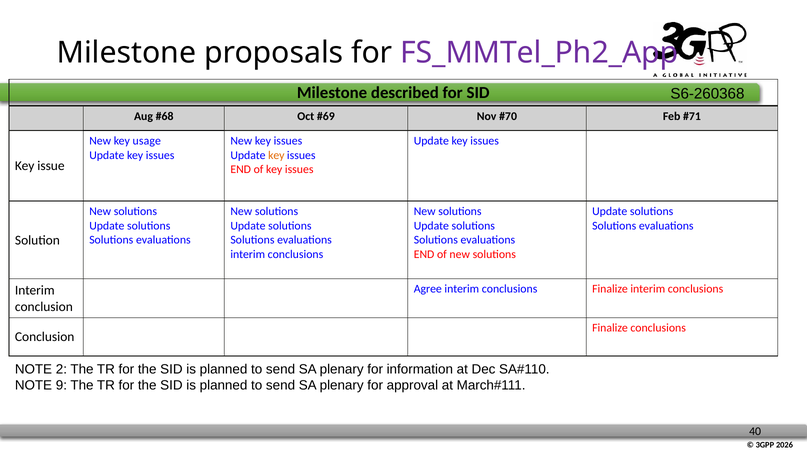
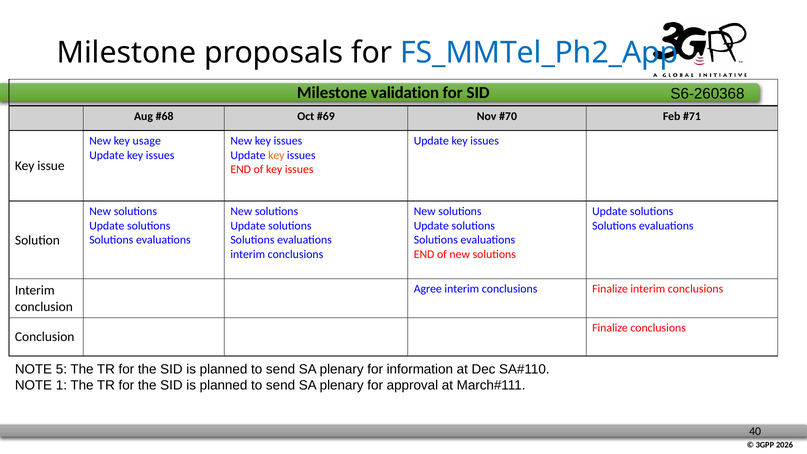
FS_MMTel_Ph2_App colour: purple -> blue (539, 53)
described: described -> validation (405, 93)
2: 2 -> 5 (61, 369)
9: 9 -> 1 (61, 385)
